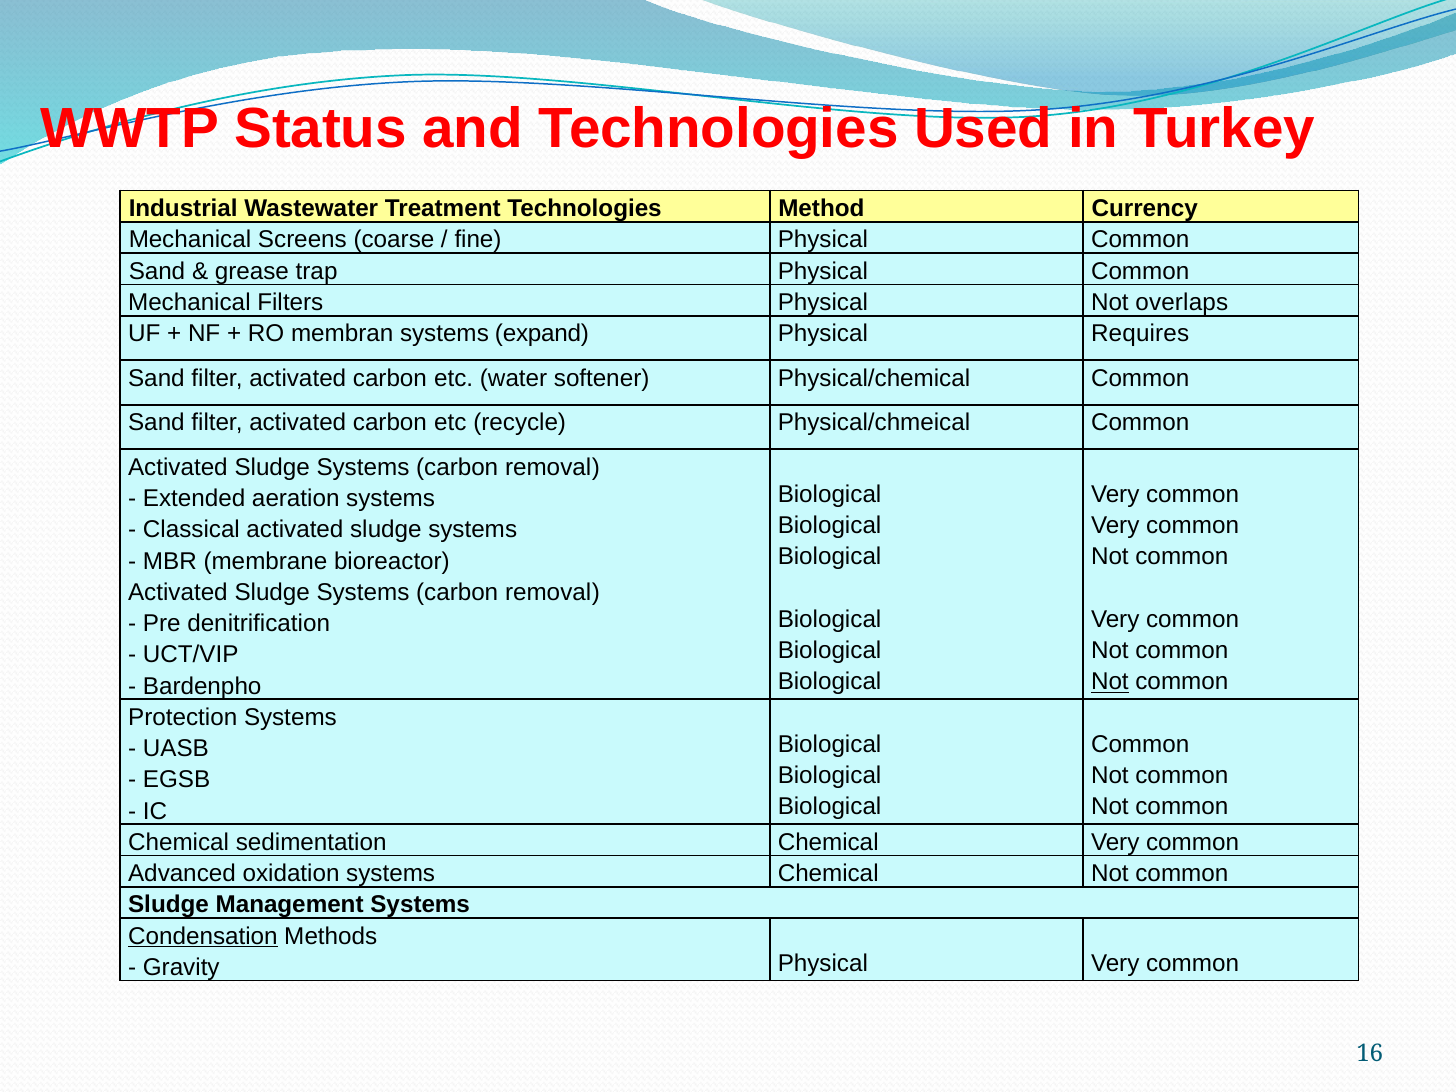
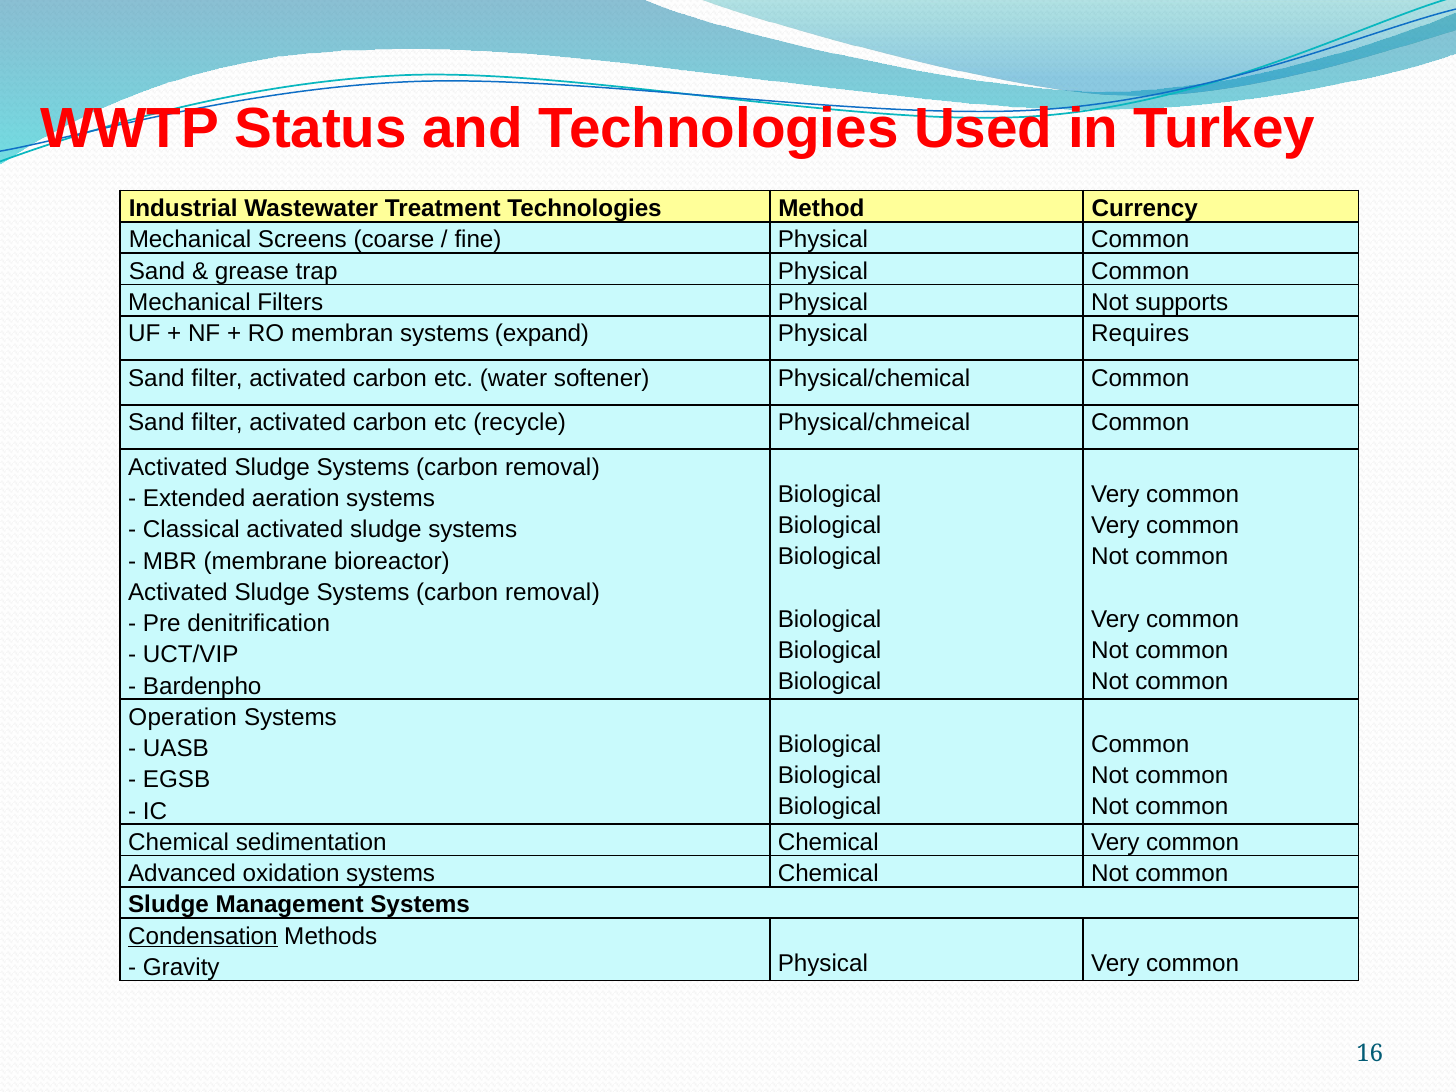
overlaps: overlaps -> supports (1182, 303)
Not underline: present -> none (1110, 682)
Protection: Protection -> Operation (183, 717)
